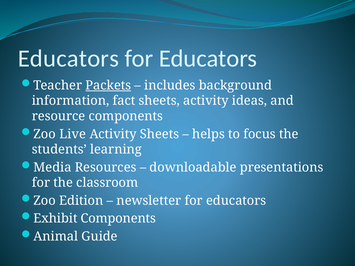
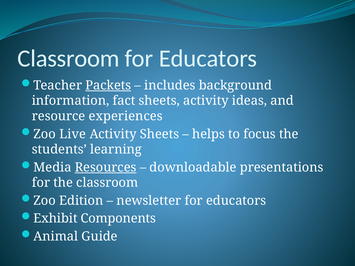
Educators: Educators -> Classroom (69, 59)
resource components: components -> experiences (126, 116)
Resources underline: none -> present (106, 167)
